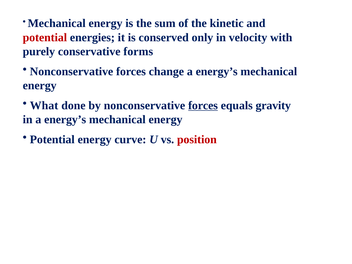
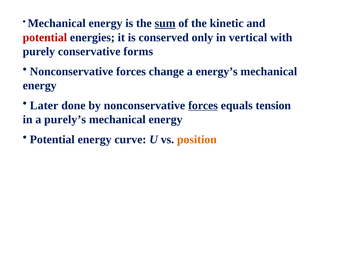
sum underline: none -> present (165, 23)
velocity: velocity -> vertical (248, 37)
What: What -> Later (44, 105)
gravity: gravity -> tension (273, 105)
in a energy’s: energy’s -> purely’s (65, 120)
position colour: red -> orange (197, 139)
